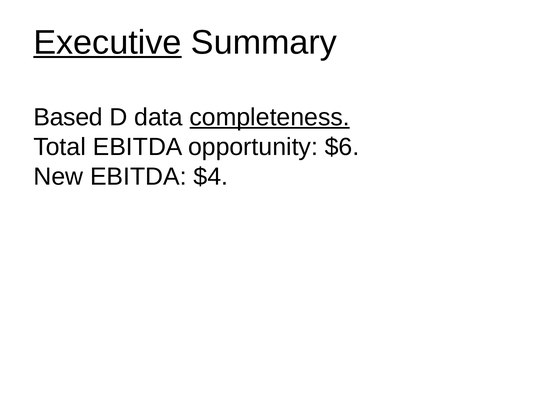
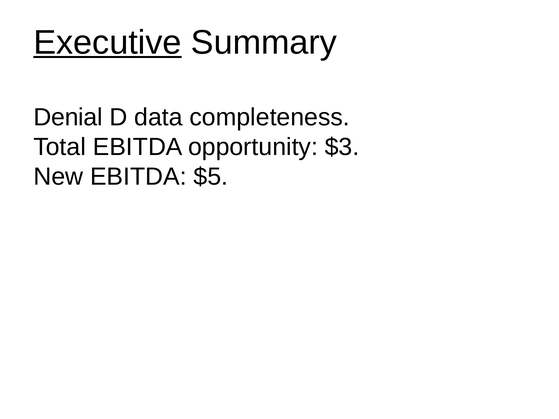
Based: Based -> Denial (68, 117)
completeness underline: present -> none (270, 117)
$6: $6 -> $3 (342, 147)
$4: $4 -> $5 (211, 177)
